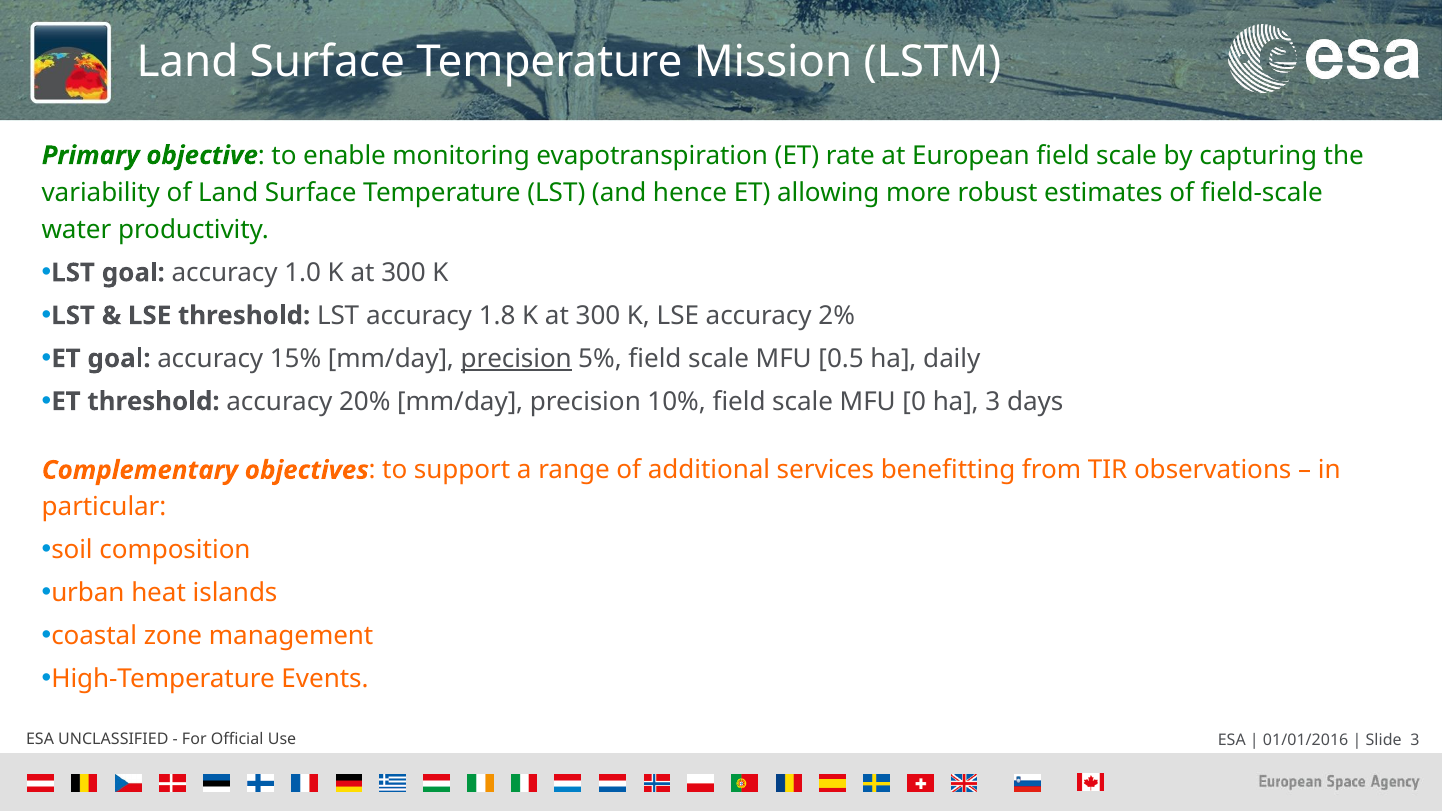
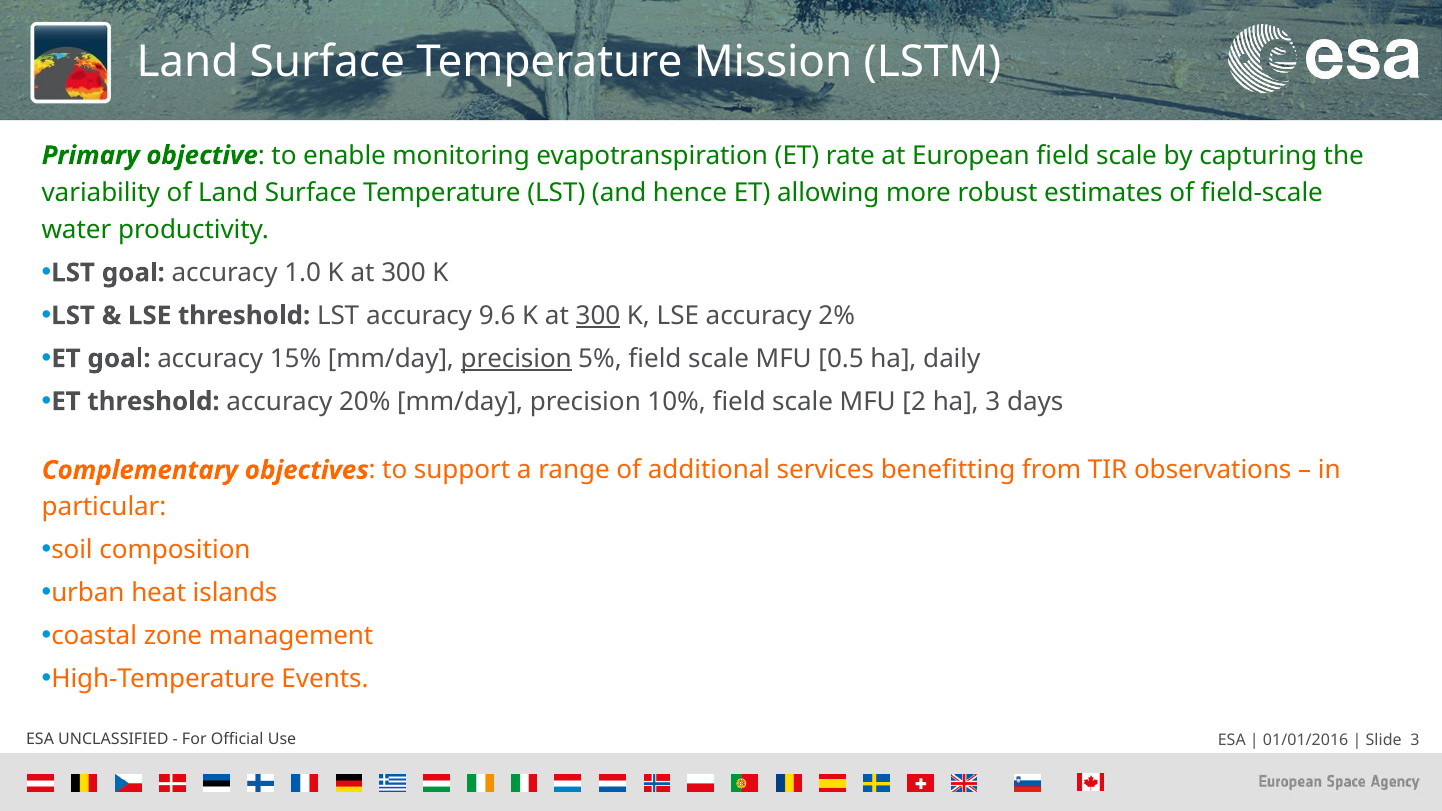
1.8: 1.8 -> 9.6 (497, 316)
300 underline: none -> present (598, 316)
0: 0 -> 2 (914, 402)
